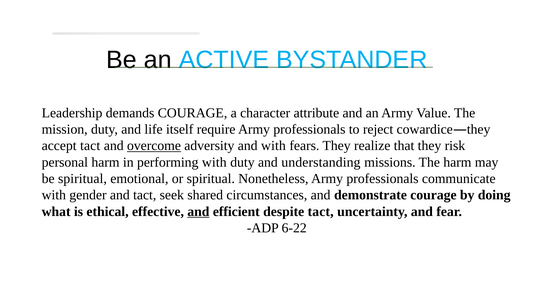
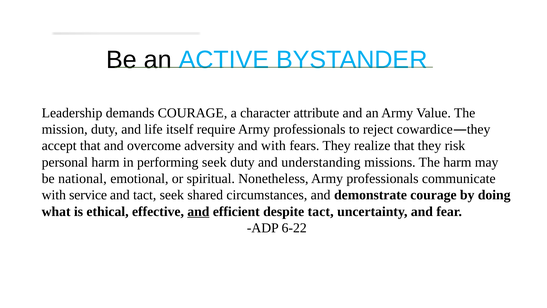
accept tact: tact -> that (90, 146)
overcome underline: present -> none (154, 146)
performing with: with -> seek (214, 162)
be spiritual: spiritual -> national (82, 178)
gender: gender -> service (88, 195)
